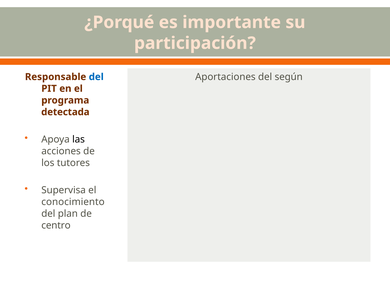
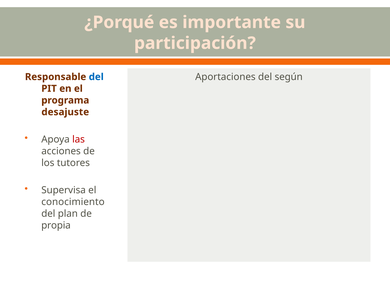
detectada: detectada -> desajuste (65, 112)
las colour: black -> red (79, 139)
centro: centro -> propia (56, 225)
